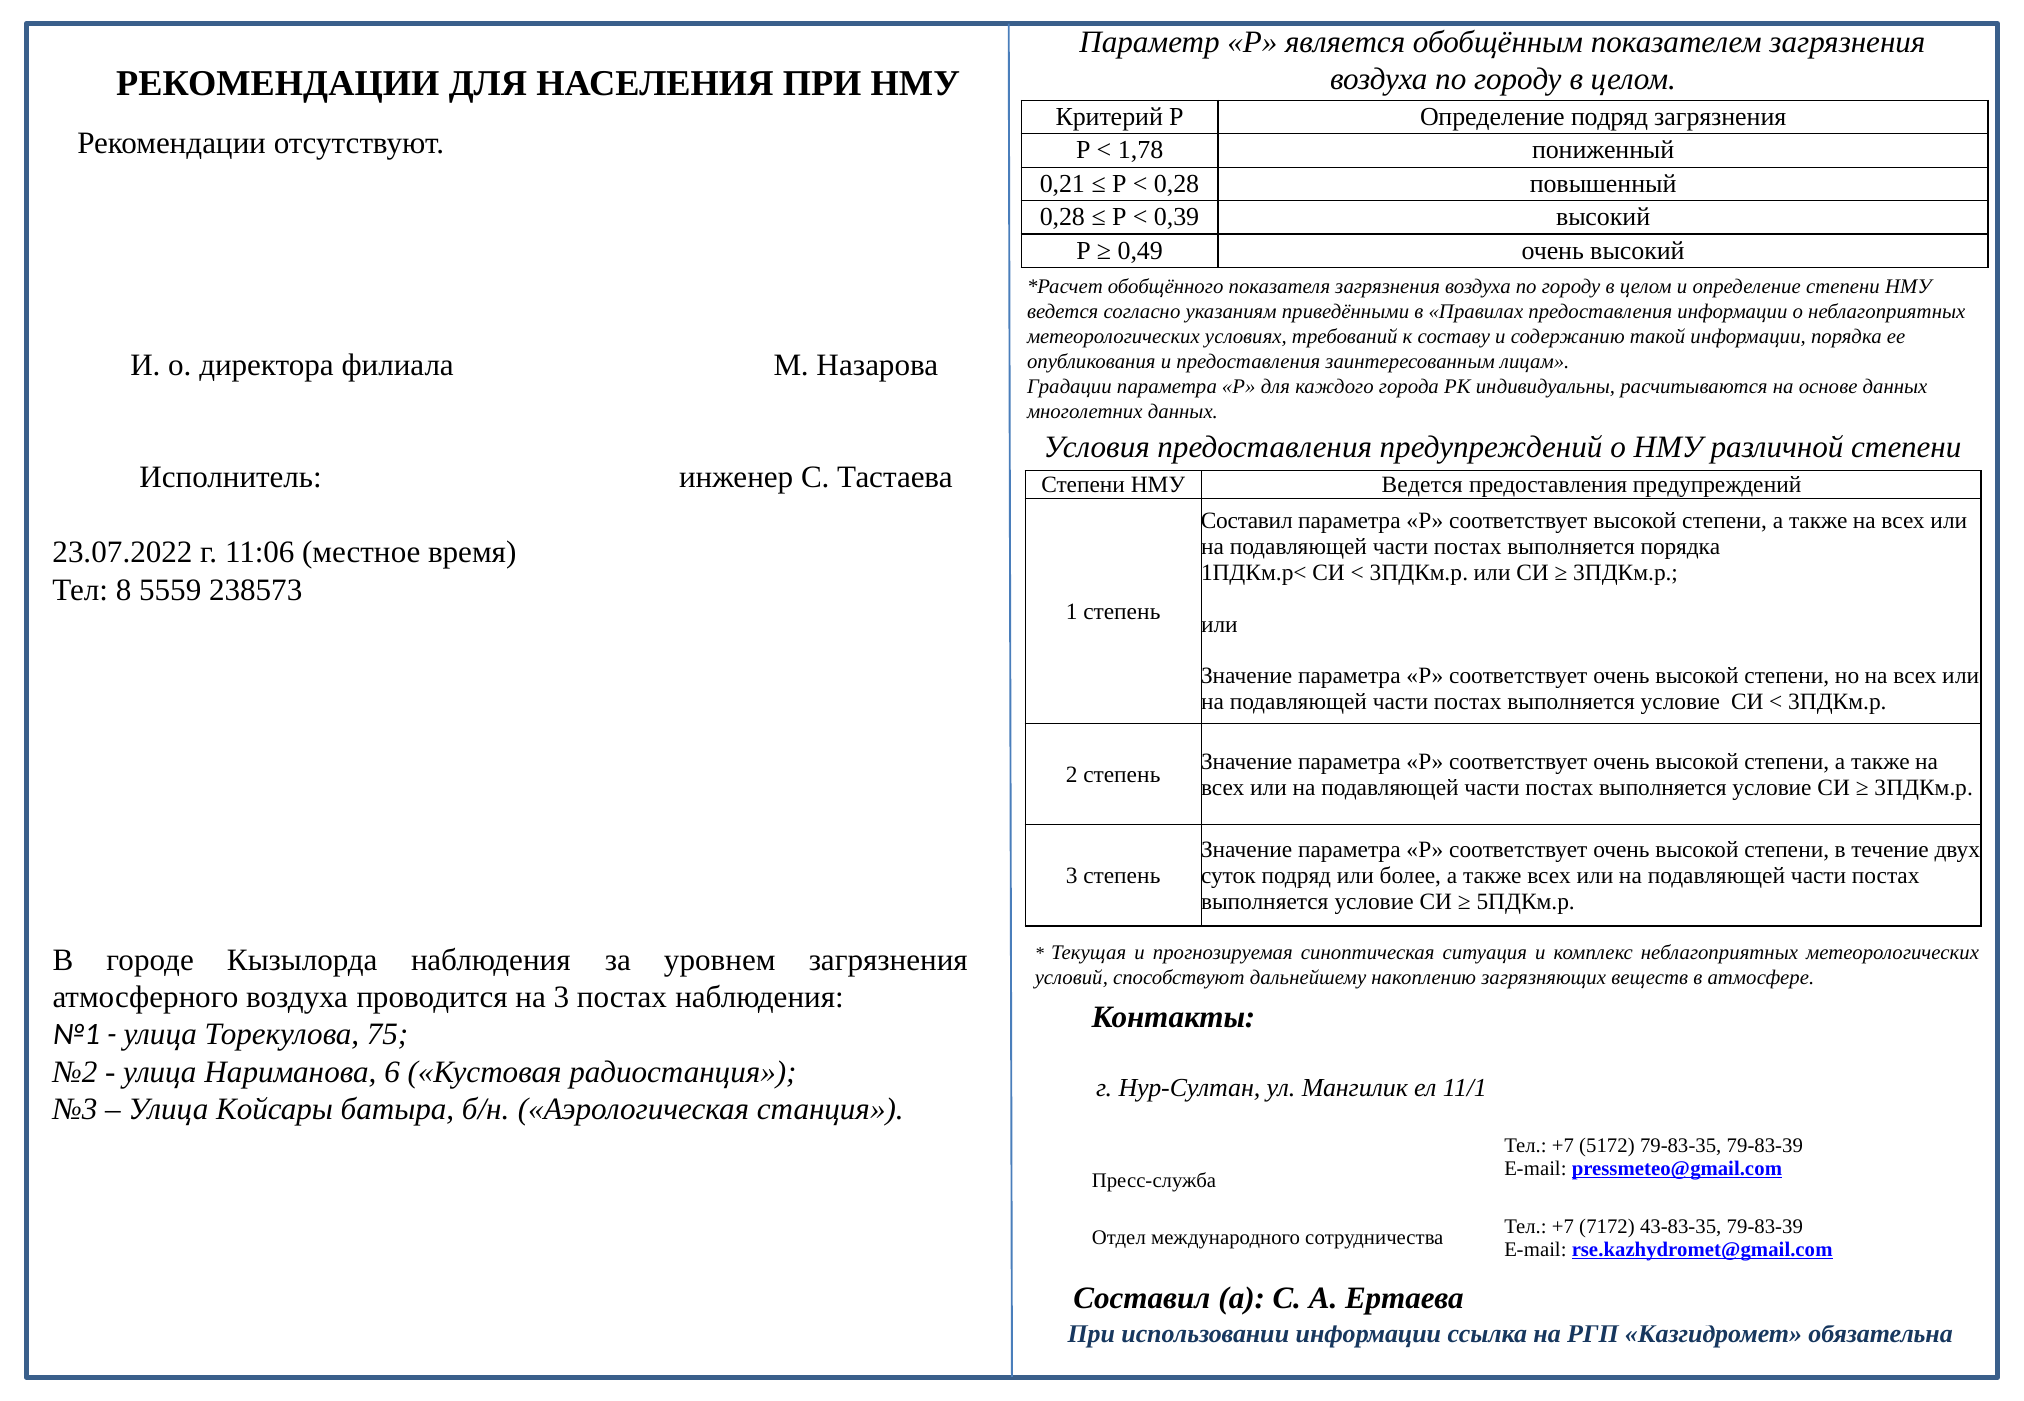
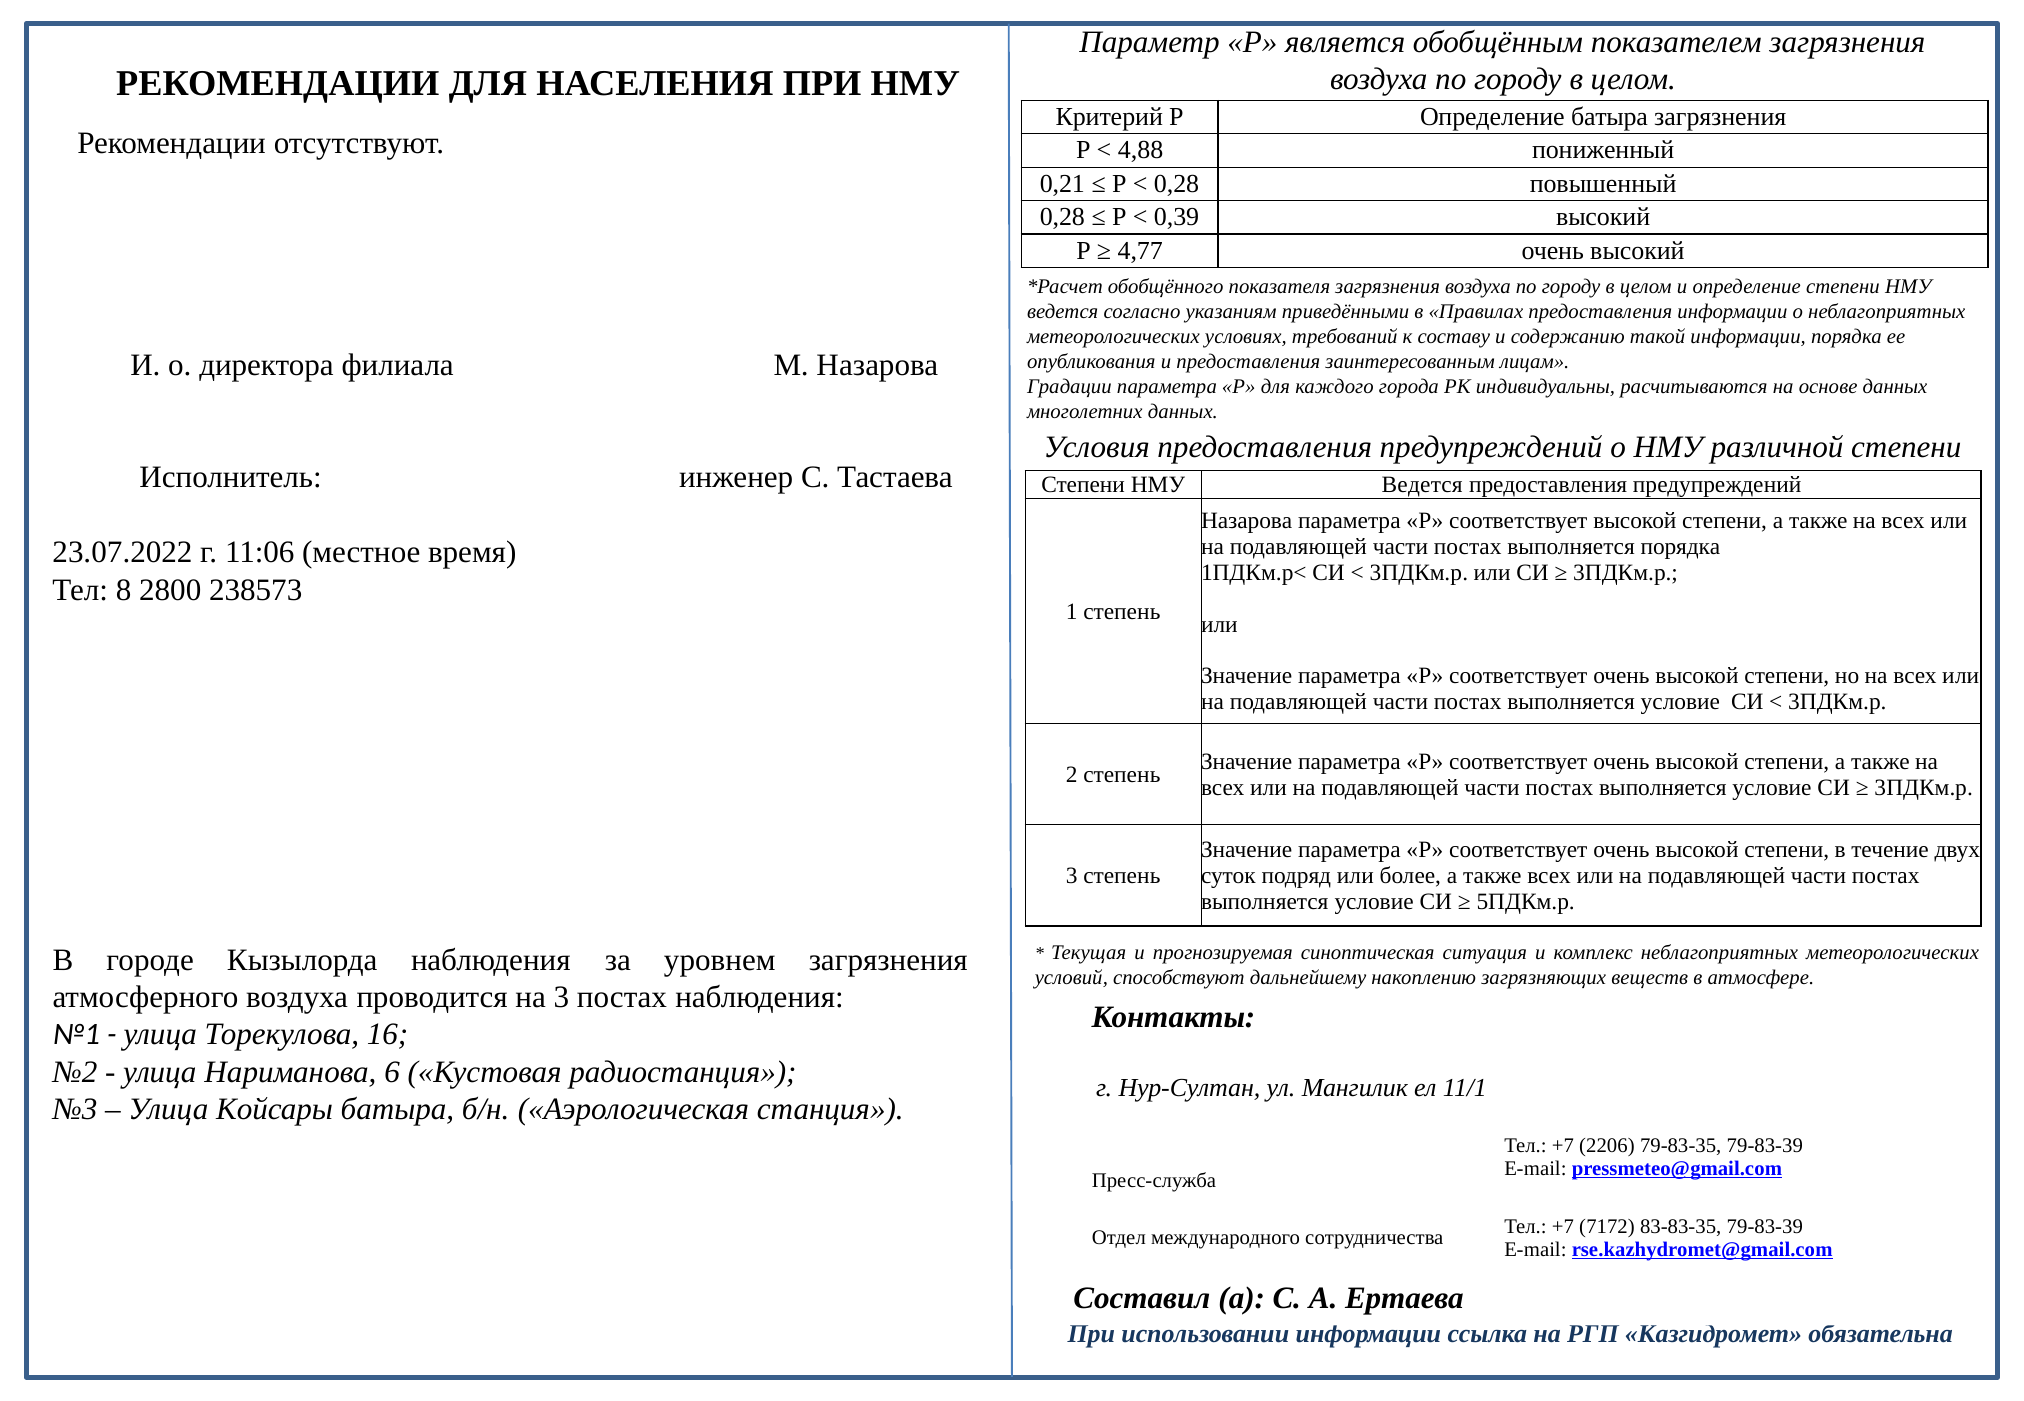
Определение подряд: подряд -> батыра (1610, 117)
1,78: 1,78 -> 4,88 (1141, 150)
0,49: 0,49 -> 4,77 (1140, 250)
Составил: Составил -> Назарова (1247, 521)
5559: 5559 -> 2800 (170, 590)
75: 75 -> 16 (388, 1035)
5172: 5172 -> 2206 (1607, 1146)
43-83-35: 43-83-35 -> 83-83-35 (1681, 1227)
